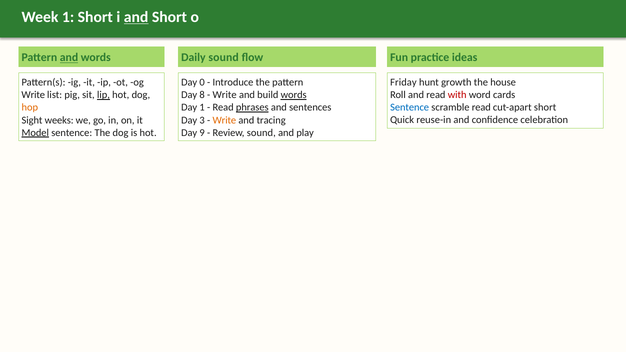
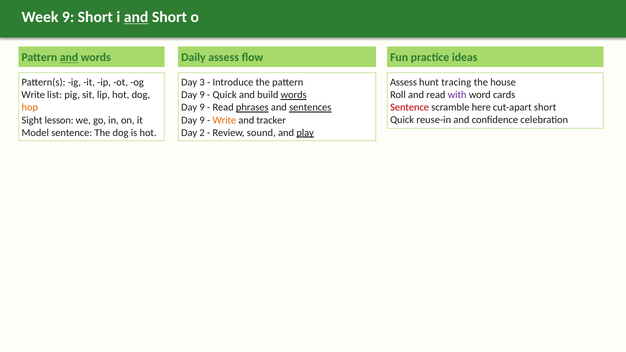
Week 1: 1 -> 9 (68, 17)
Daily sound: sound -> assess (224, 58)
0: 0 -> 3 (202, 83)
Friday: Friday -> Assess (404, 83)
growth: growth -> tracing (456, 83)
lip underline: present -> none (104, 95)
8: 8 -> 9 (202, 95)
Write: Write -> Quick (225, 95)
with colour: red -> purple (457, 95)
Sentence colour: blue -> red (410, 108)
scramble read: read -> here (481, 108)
1: 1 -> 9 (202, 108)
sentences underline: none -> present (310, 108)
weeks: weeks -> lesson (59, 120)
3: 3 -> 9 (202, 120)
tracing: tracing -> tracker (271, 120)
Model underline: present -> none (35, 133)
9: 9 -> 2 (202, 133)
play underline: none -> present (305, 133)
